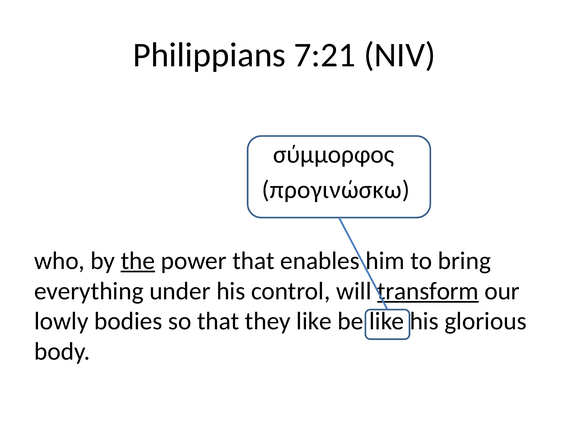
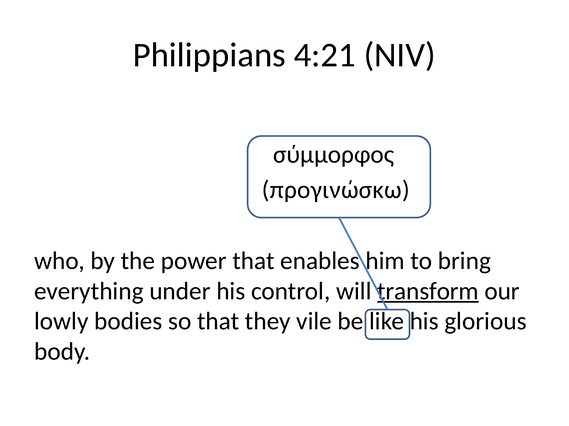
7:21: 7:21 -> 4:21 (325, 55)
the underline: present -> none (138, 261)
they like: like -> vile (314, 322)
